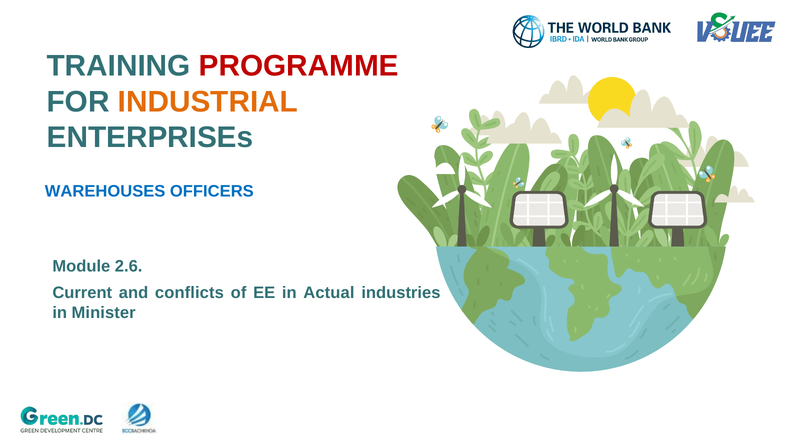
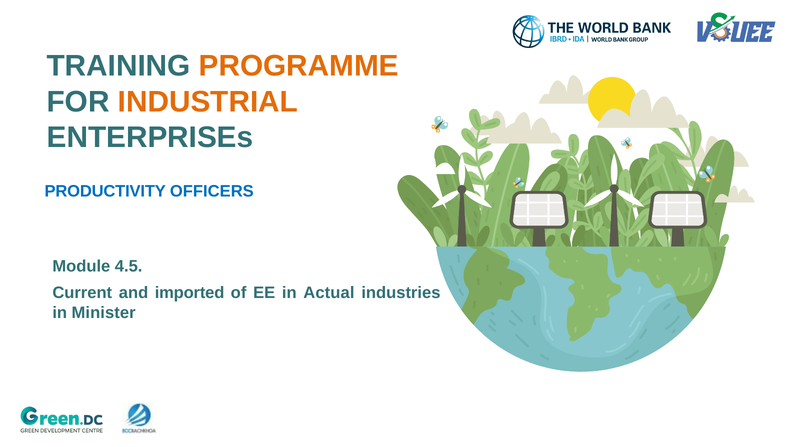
PROGRAMME colour: red -> orange (299, 66)
WAREHOUSES: WAREHOUSES -> PRODUCTIVITY (105, 191)
2.6: 2.6 -> 4.5 (129, 266)
conflicts: conflicts -> imported (190, 292)
